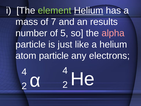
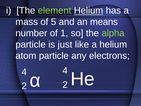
7: 7 -> 5 (54, 22)
results: results -> means (104, 22)
5: 5 -> 1 (64, 33)
alpha colour: pink -> light green (113, 33)
